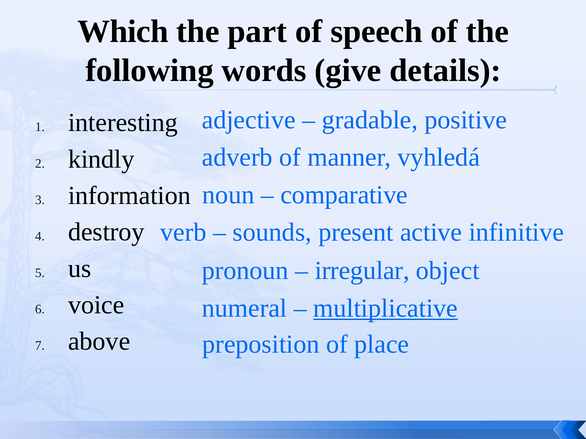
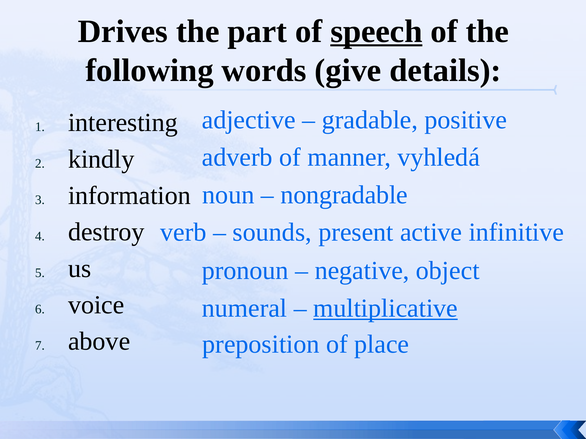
Which: Which -> Drives (123, 31)
speech underline: none -> present (376, 31)
comparative: comparative -> nongradable (344, 195)
irregular: irregular -> negative (362, 271)
